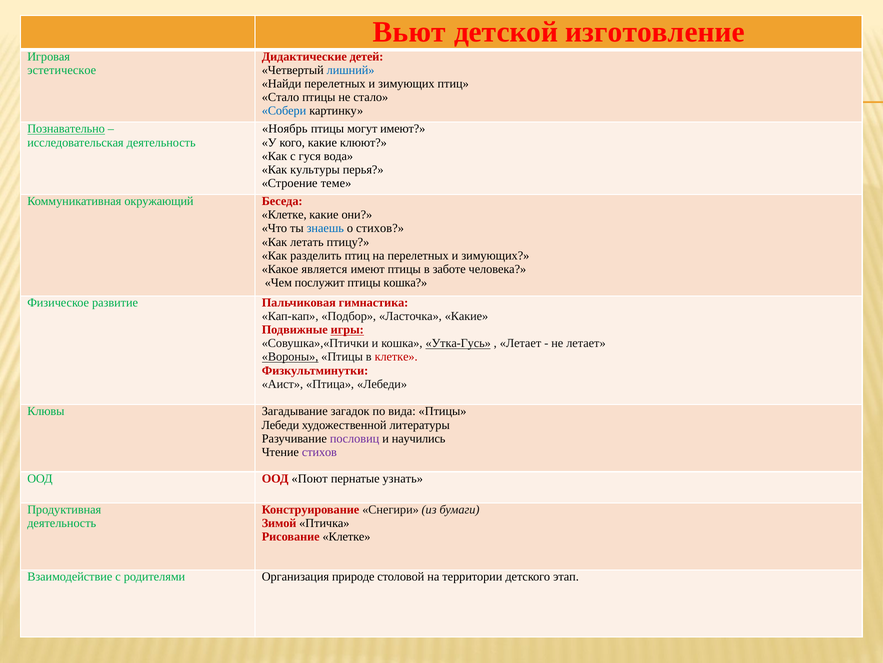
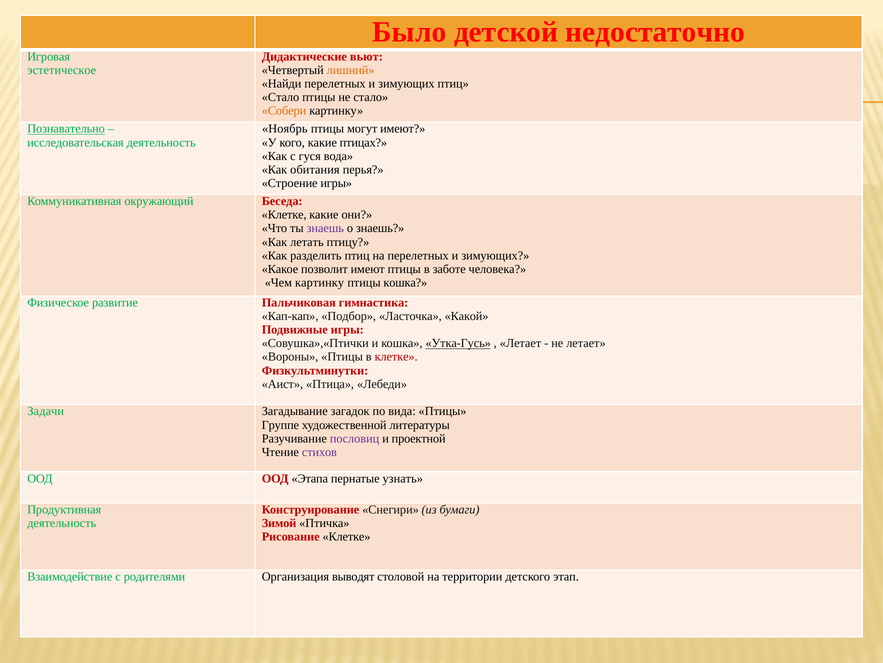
Вьют: Вьют -> Было (409, 32)
изготовление: изготовление -> недостаточно (655, 32)
детей: детей -> вьют (366, 56)
лишний colour: blue -> orange (351, 70)
Собери colour: blue -> orange (284, 111)
клюют: клюют -> птицах (363, 142)
культуры: культуры -> обитания (315, 169)
Строение теме: теме -> игры (336, 183)
знаешь colour: blue -> purple (325, 228)
о стихов: стихов -> знаешь (380, 228)
является: является -> позволит (324, 269)
Чем послужит: послужит -> картинку (320, 282)
Ласточка Какие: Какие -> Какой (467, 316)
игры underline: present -> none (347, 329)
Вороны underline: present -> none (290, 357)
Клювы: Клювы -> Задачи (46, 411)
Лебеди: Лебеди -> Группе (280, 424)
научились: научились -> проектной (419, 438)
Поют: Поют -> Этапа (310, 478)
природе: природе -> выводят (353, 576)
